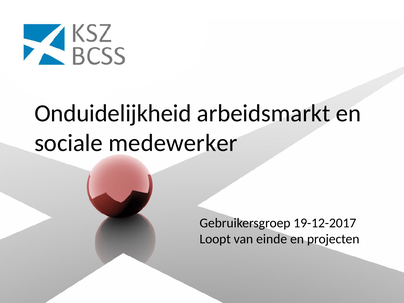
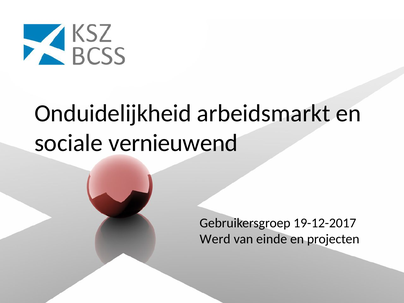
medewerker: medewerker -> vernieuwend (173, 143)
Loopt: Loopt -> Werd (215, 239)
